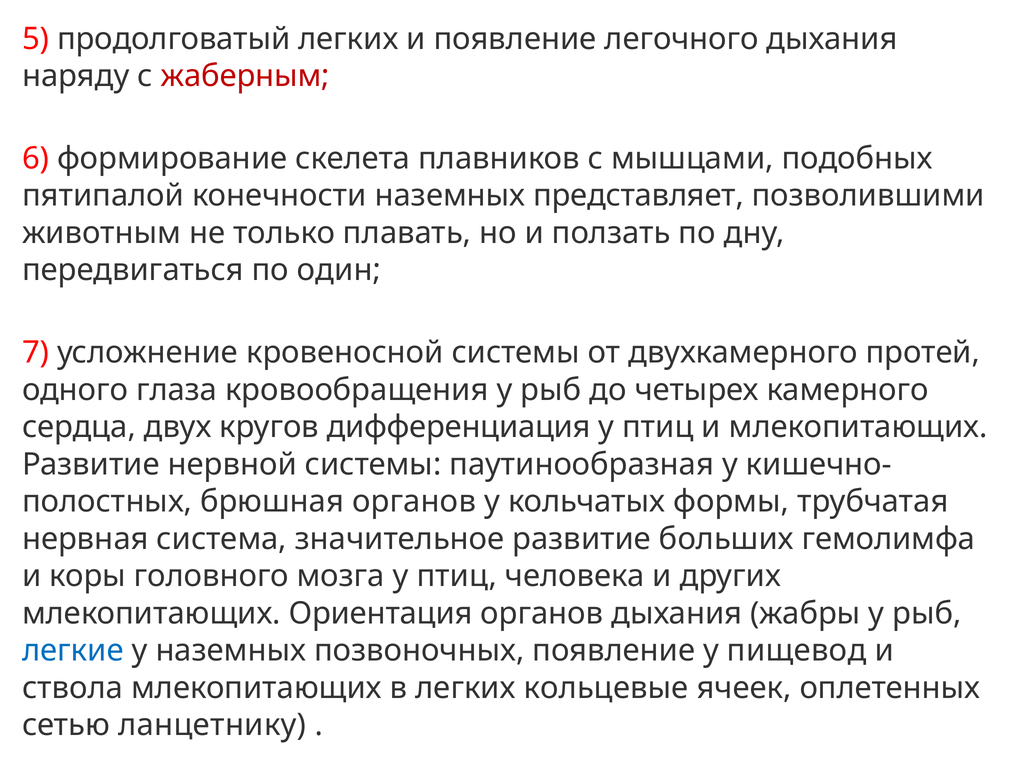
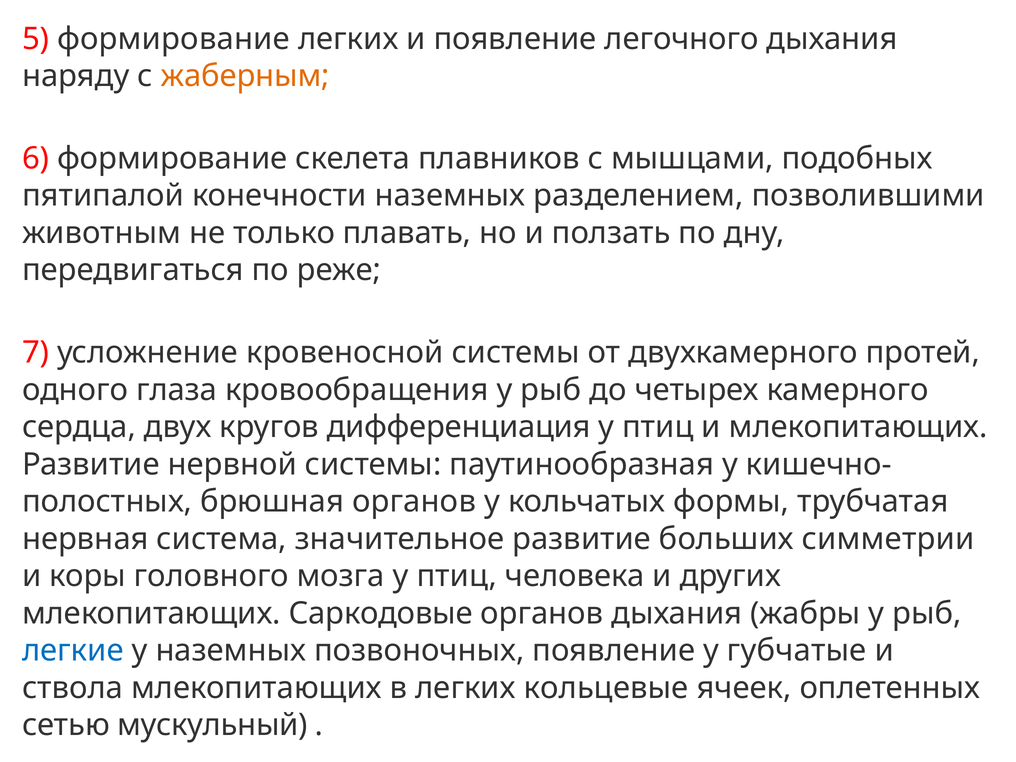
5 продолговатый: продолговатый -> формирование (174, 39)
жаберным colour: red -> orange (245, 76)
представляет: представляет -> разделением (638, 196)
один: один -> реже (339, 270)
гемолимфа: гемолимфа -> симметрии (888, 539)
Ориентация: Ориентация -> Саркодовые (381, 613)
пищевод: пищевод -> губчатые (797, 651)
ланцетнику: ланцетнику -> мускульный (213, 725)
